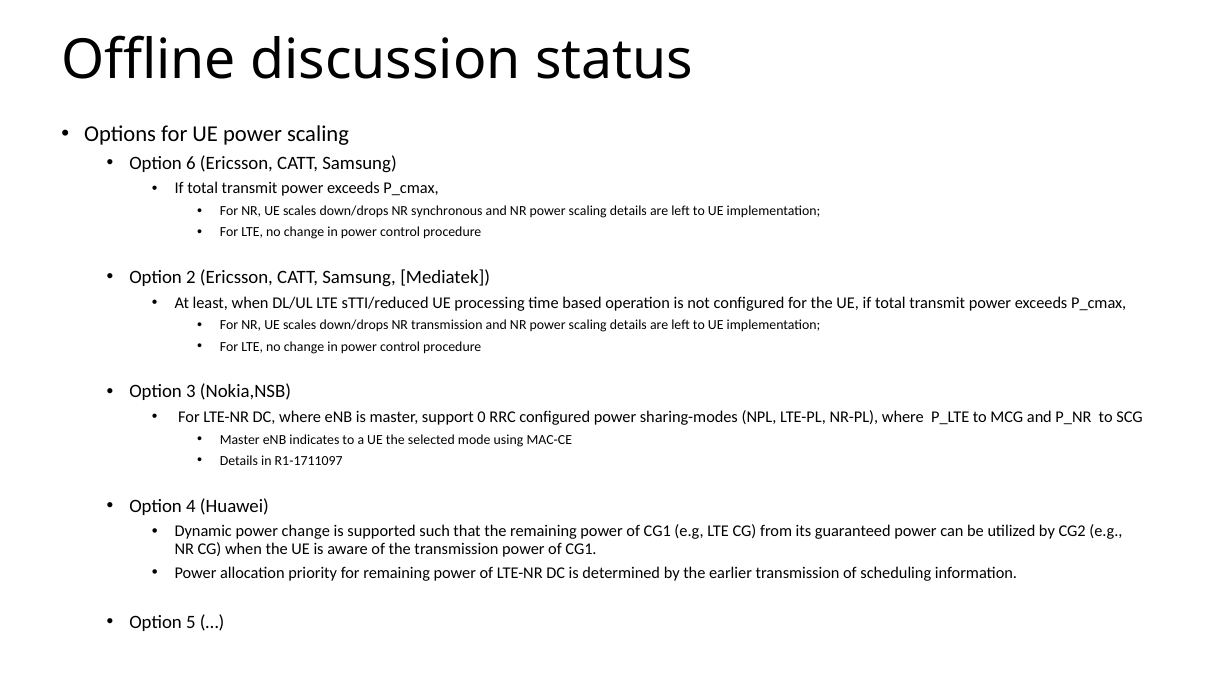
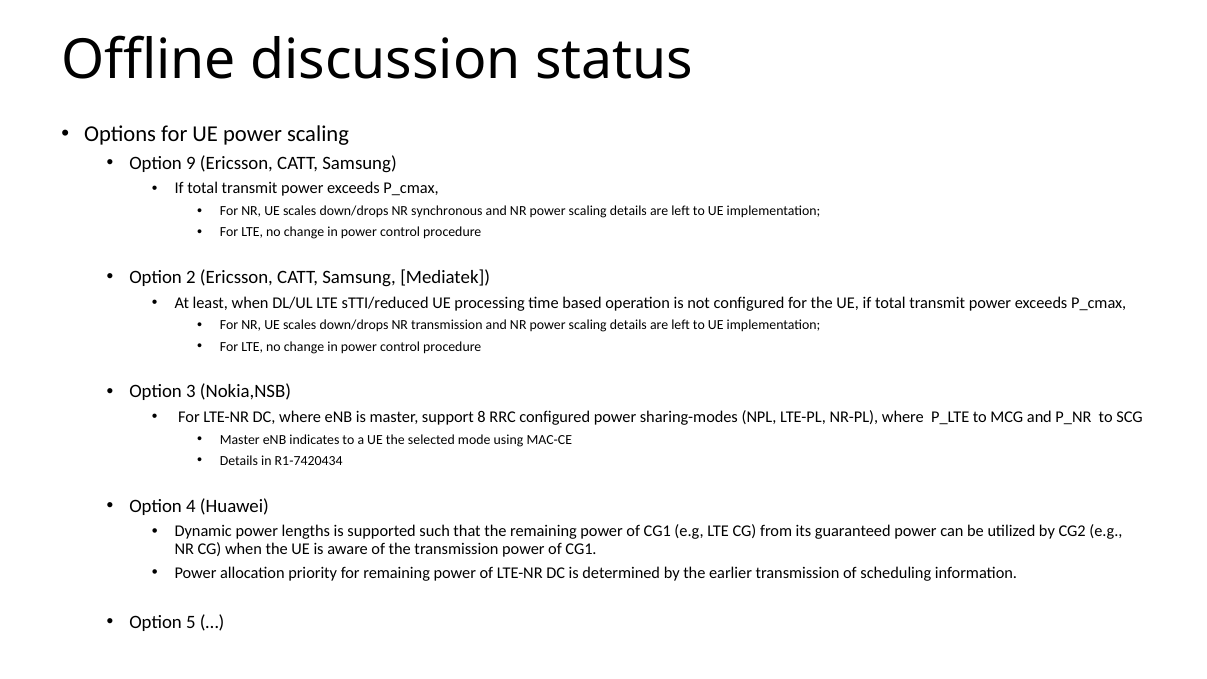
6: 6 -> 9 (191, 163)
0: 0 -> 8 (482, 417)
R1-1711097: R1-1711097 -> R1-7420434 (309, 461)
power change: change -> lengths (306, 531)
